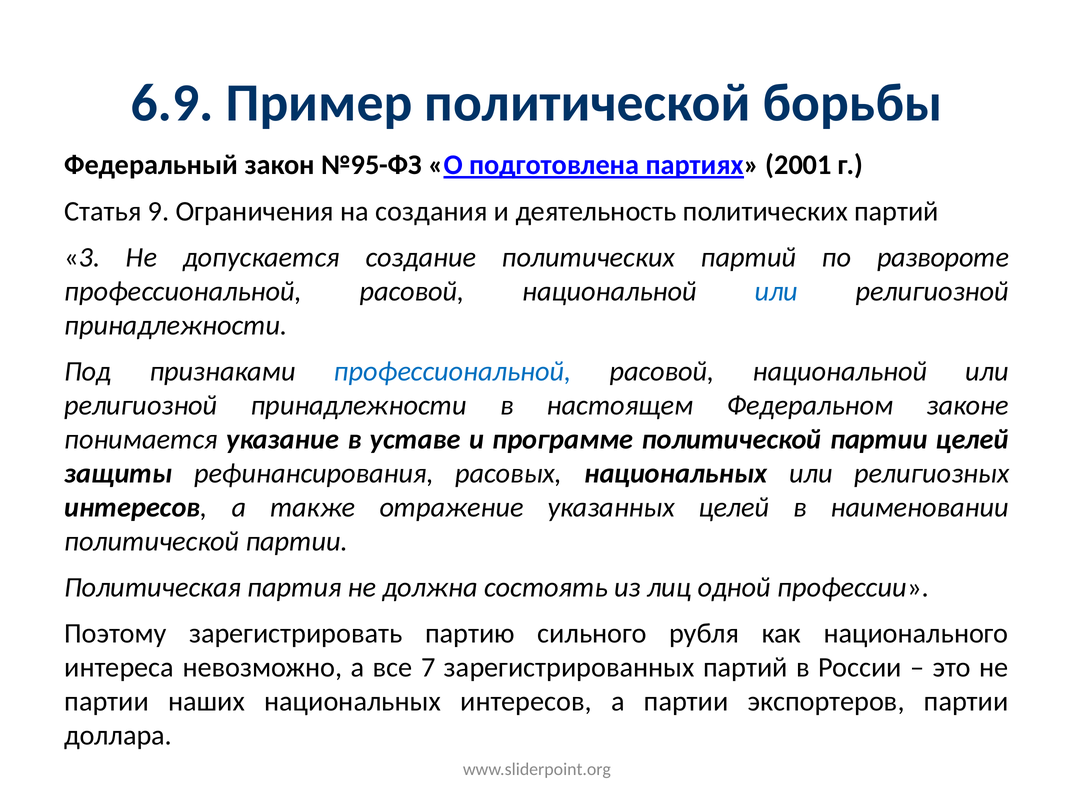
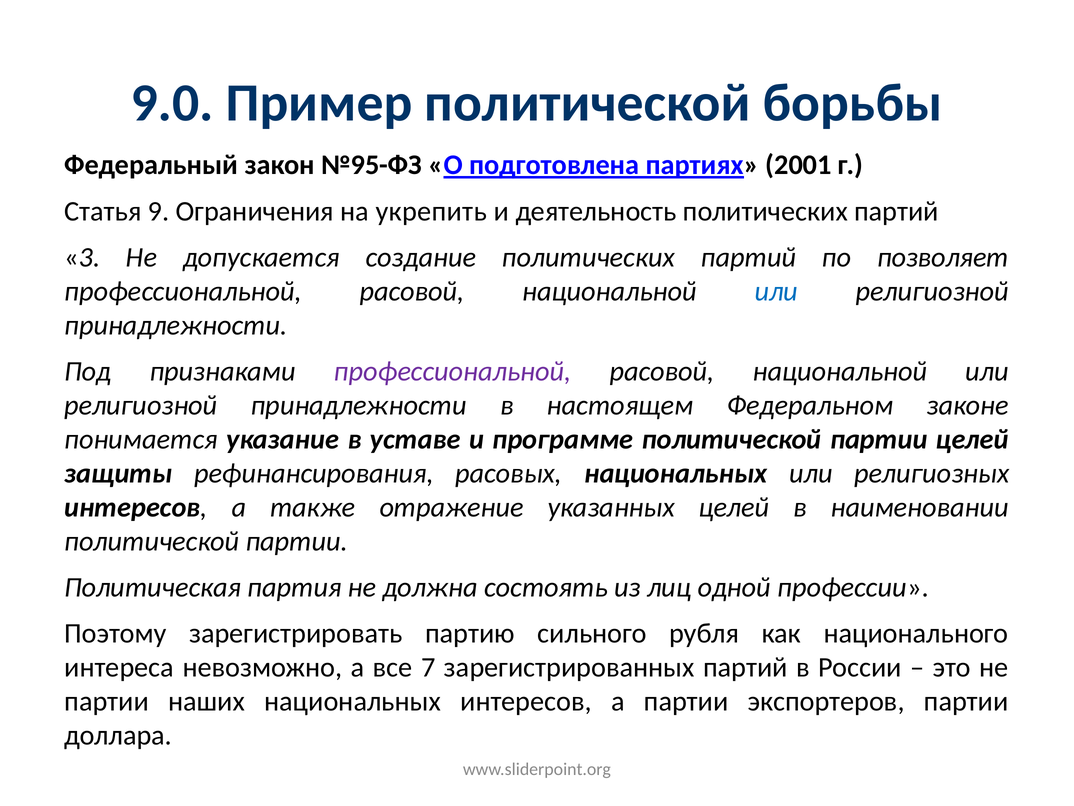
6.9: 6.9 -> 9.0 (172, 103)
создания: создания -> укрепить (431, 211)
развороте: развороте -> позволяет (943, 257)
профессиональной colour: blue -> purple (453, 371)
